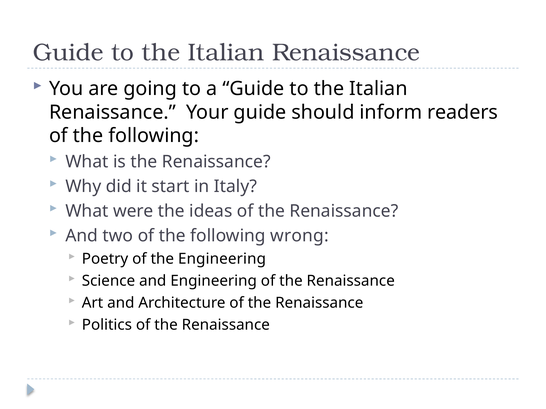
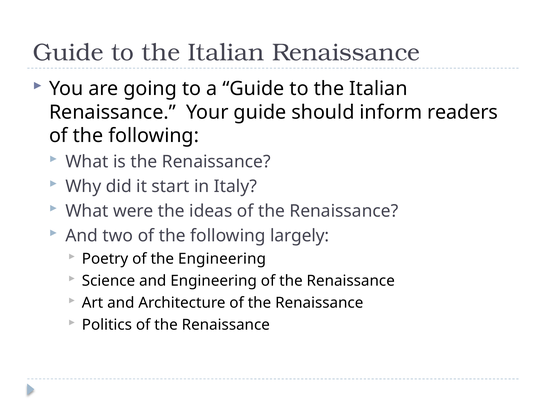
wrong: wrong -> largely (300, 236)
